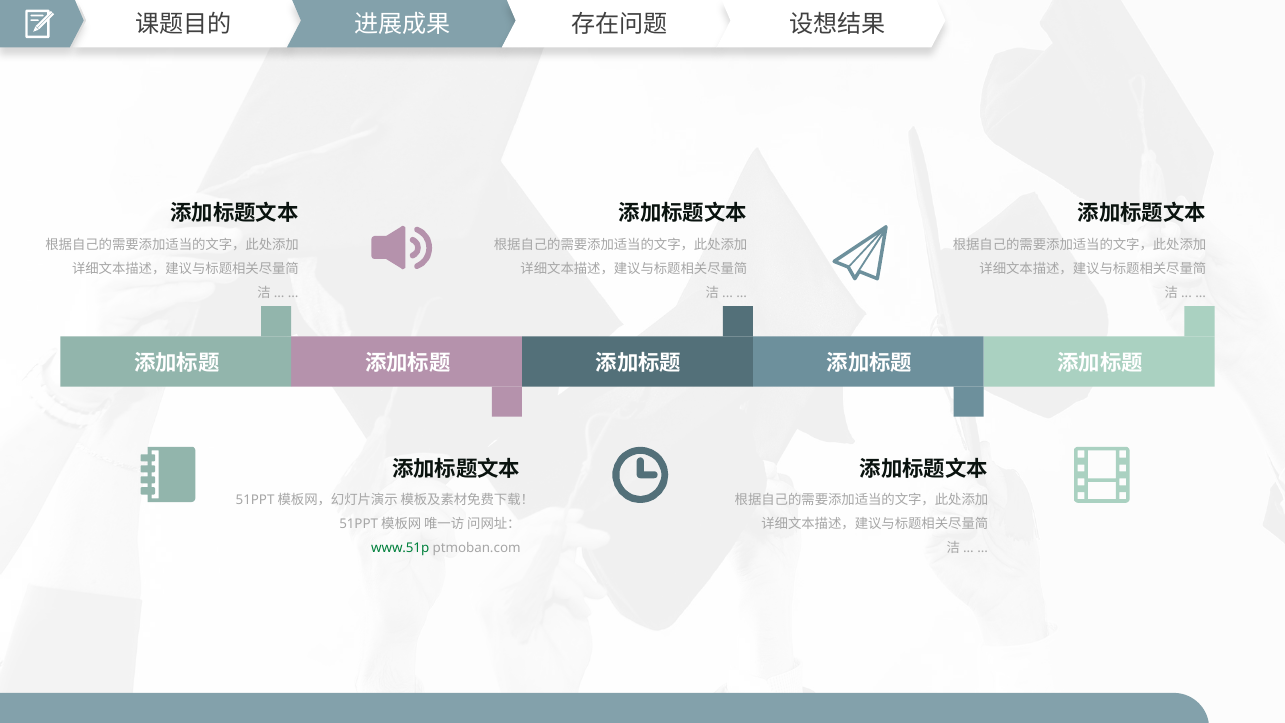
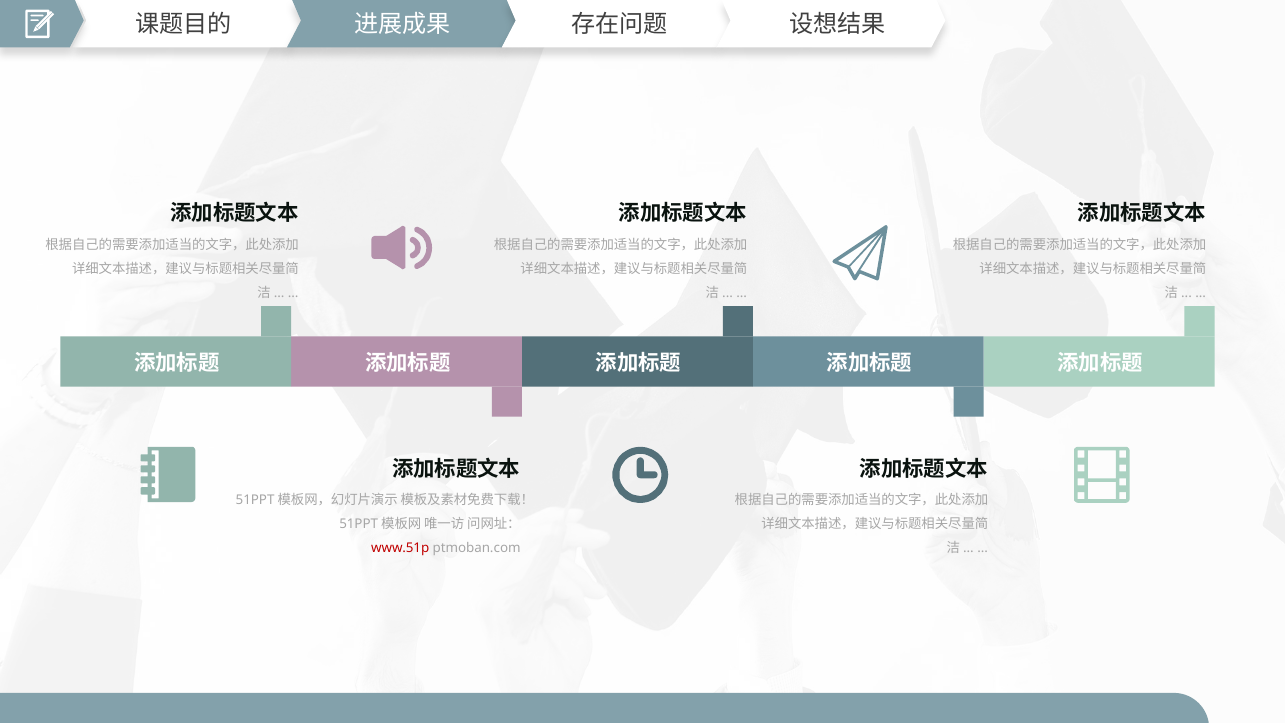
www.51p colour: green -> red (400, 548)
